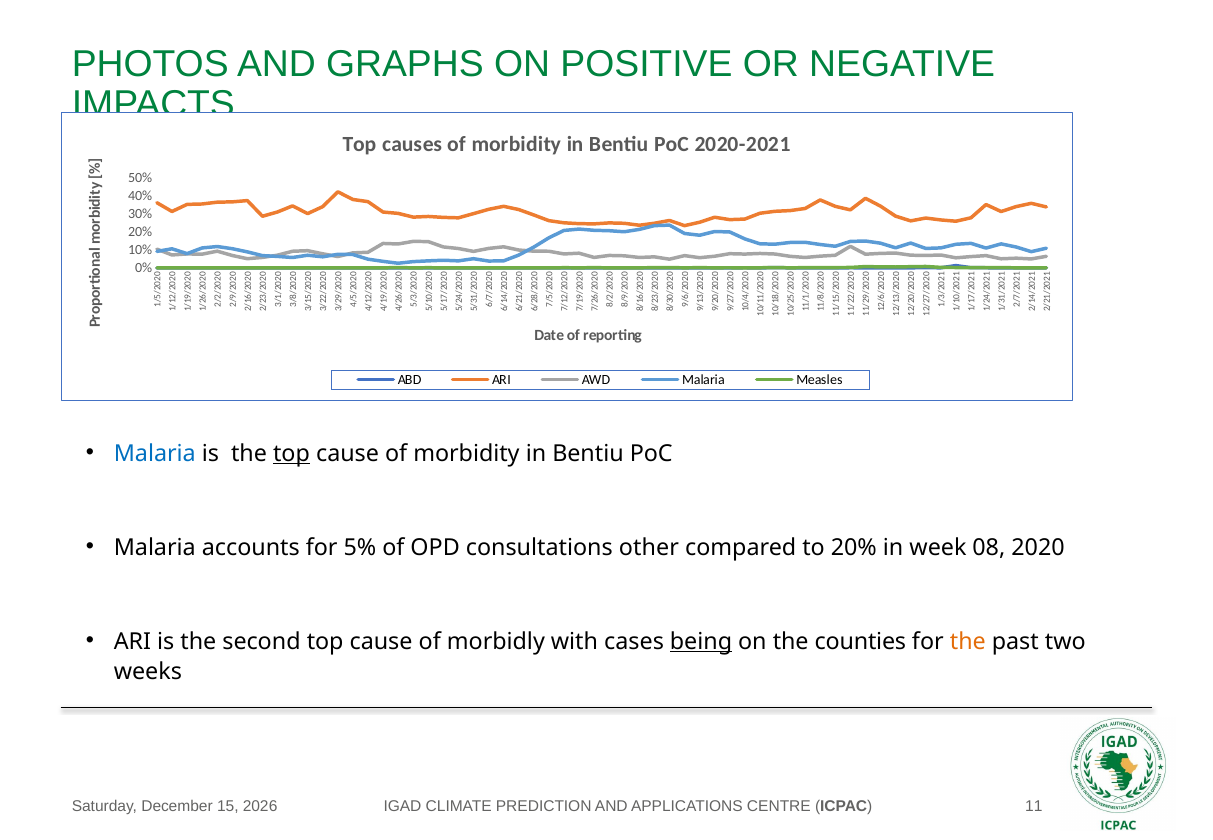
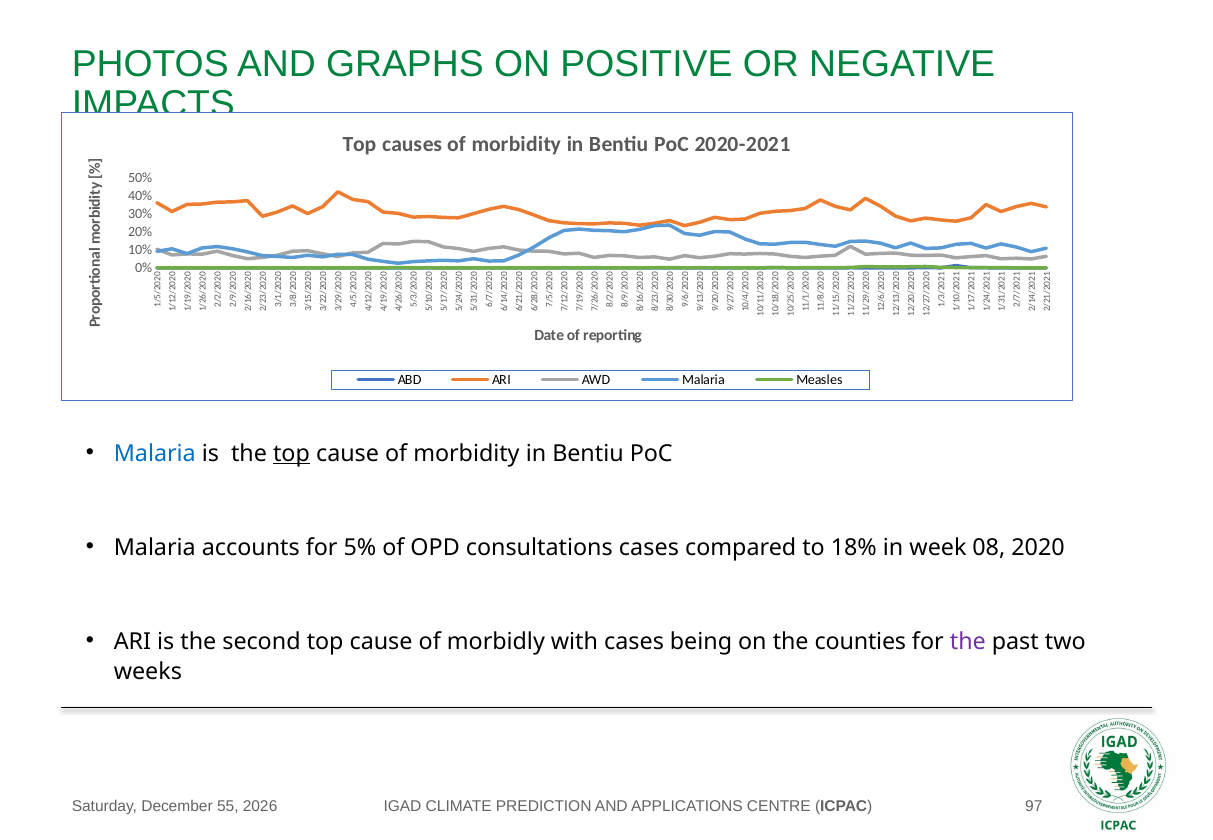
consultations other: other -> cases (649, 547)
to 20%: 20% -> 18% (854, 547)
being underline: present -> none (701, 641)
the colour: orange -> purple (968, 641)
15: 15 -> 55 (228, 807)
11: 11 -> 97 (1034, 807)
